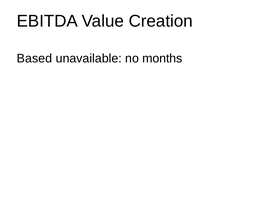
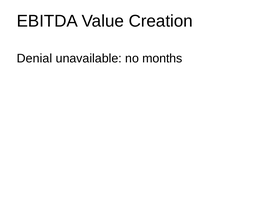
Based: Based -> Denial (34, 58)
